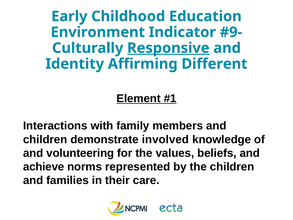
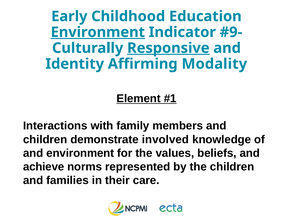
Environment underline: none -> present (98, 32)
Different: Different -> Modality (214, 64)
and volunteering: volunteering -> environment (80, 153)
